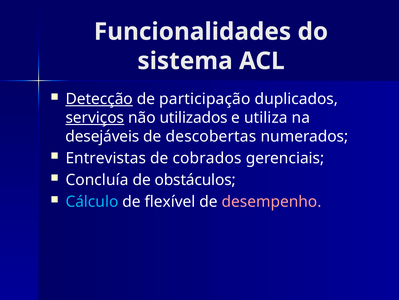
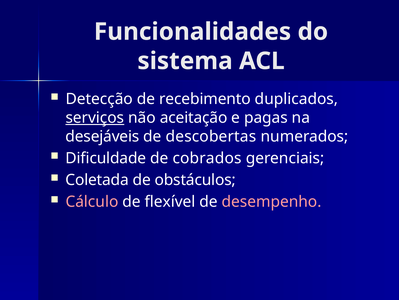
Detecção underline: present -> none (99, 99)
participação: participação -> recebimento (205, 99)
utilizados: utilizados -> aceitação (194, 117)
utiliza: utiliza -> pagas (266, 117)
Entrevistas: Entrevistas -> Dificuldade (106, 158)
Concluía: Concluía -> Coletada (97, 180)
Cálculo colour: light blue -> pink (92, 201)
